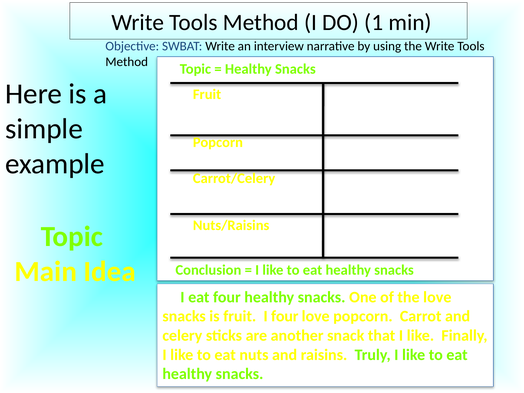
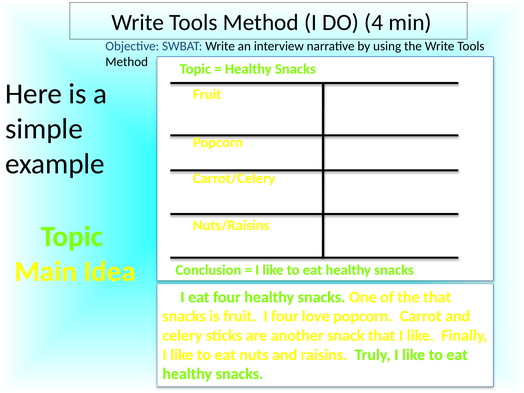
1: 1 -> 4 (374, 23)
the love: love -> that (437, 297)
